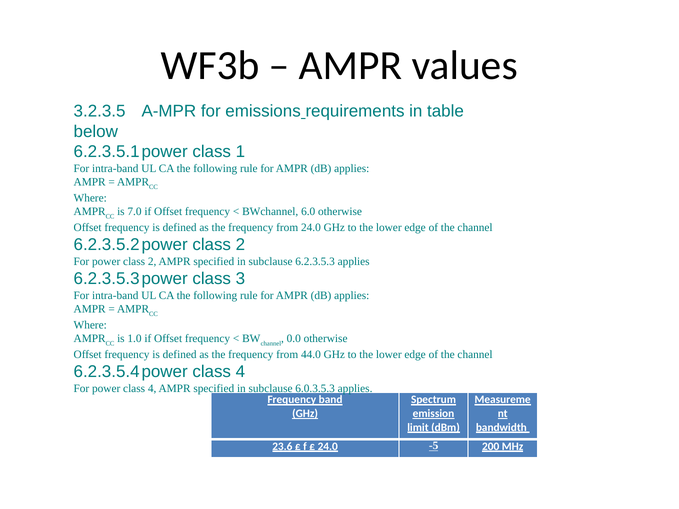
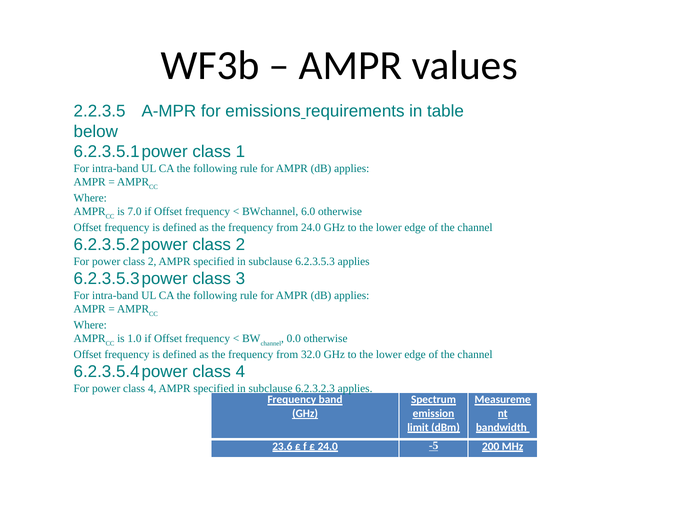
3.2.3.5: 3.2.3.5 -> 2.2.3.5 (100, 111)
44.0: 44.0 -> 32.0 (311, 355)
6.0.3.5.3: 6.0.3.5.3 -> 6.2.3.2.3 (315, 389)
